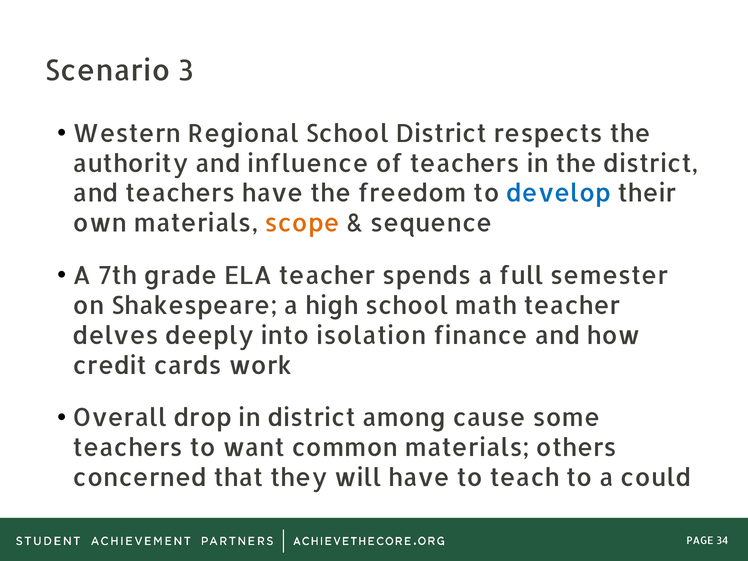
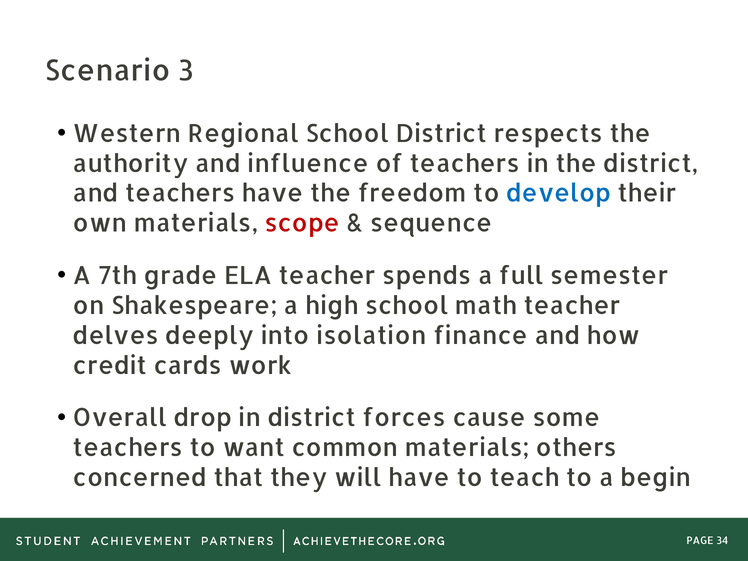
scope colour: orange -> red (302, 224)
among: among -> forces (404, 418)
could: could -> begin (656, 478)
